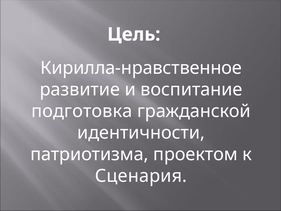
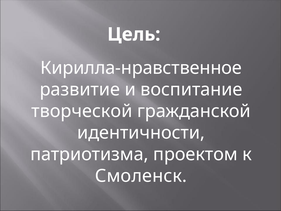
подготовка: подготовка -> творческой (82, 111)
Сценария: Сценария -> Смоленск (141, 176)
